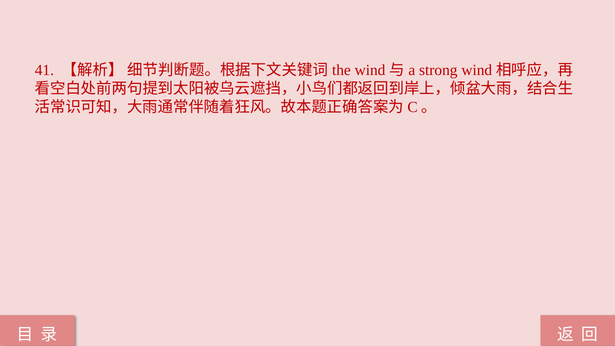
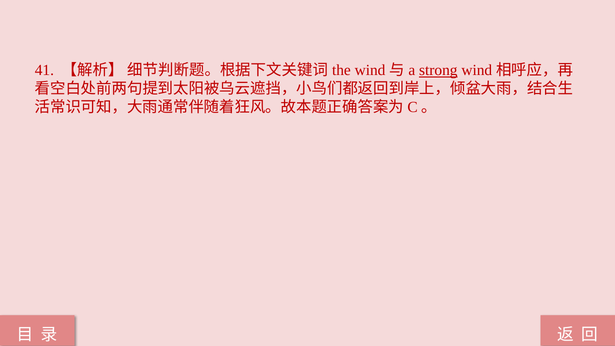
strong underline: none -> present (438, 70)
